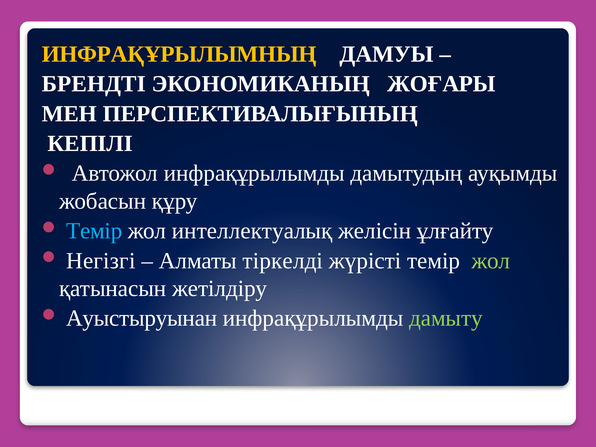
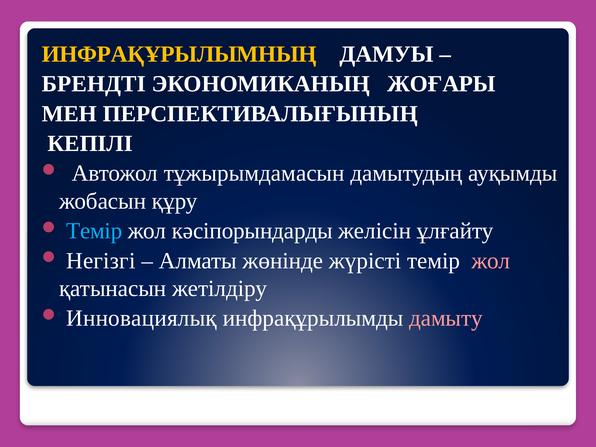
Автожол инфрақұрылымды: инфрақұрылымды -> тұжырымдамасын (254, 173)
интеллектуалық: интеллектуалық -> кәсіпорындарды (252, 231)
тіркелді: тіркелді -> жөнінде (283, 261)
жол colour: light green -> pink (491, 261)
Ауыстыруынан: Ауыстыруынан -> Инновациялық (141, 318)
дамыту colour: light green -> pink (446, 318)
